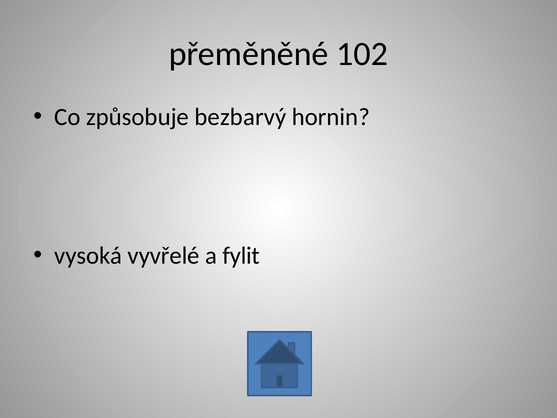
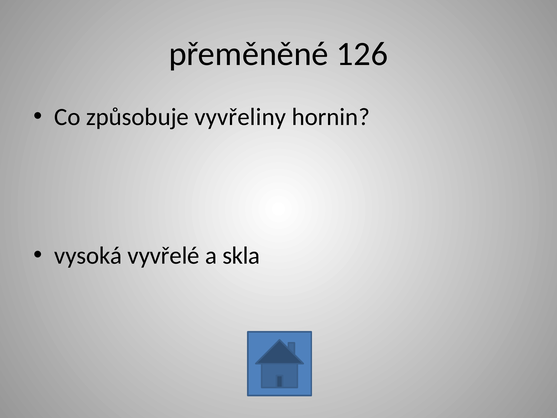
102: 102 -> 126 (362, 54)
bezbarvý: bezbarvý -> vyvřeliny (240, 117)
fylit: fylit -> skla (241, 256)
